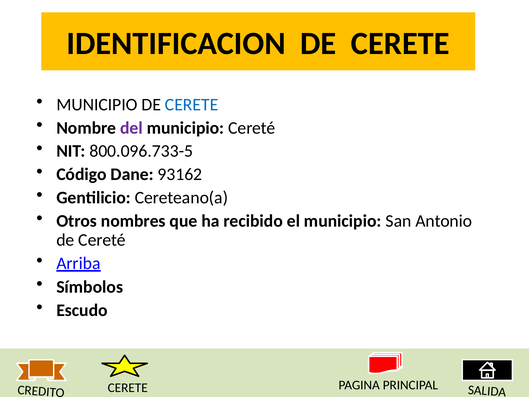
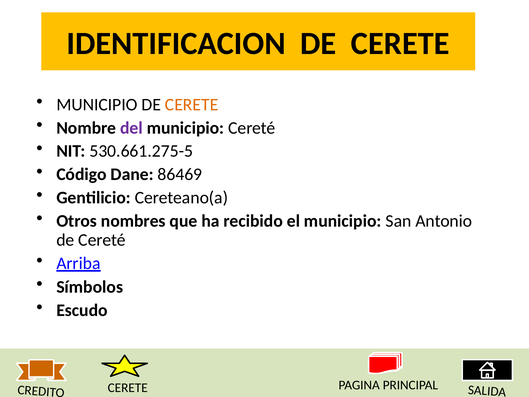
CERETE colour: blue -> orange (192, 105)
800.096.733-5: 800.096.733-5 -> 530.661.275-5 (141, 151)
93162: 93162 -> 86469 (180, 174)
